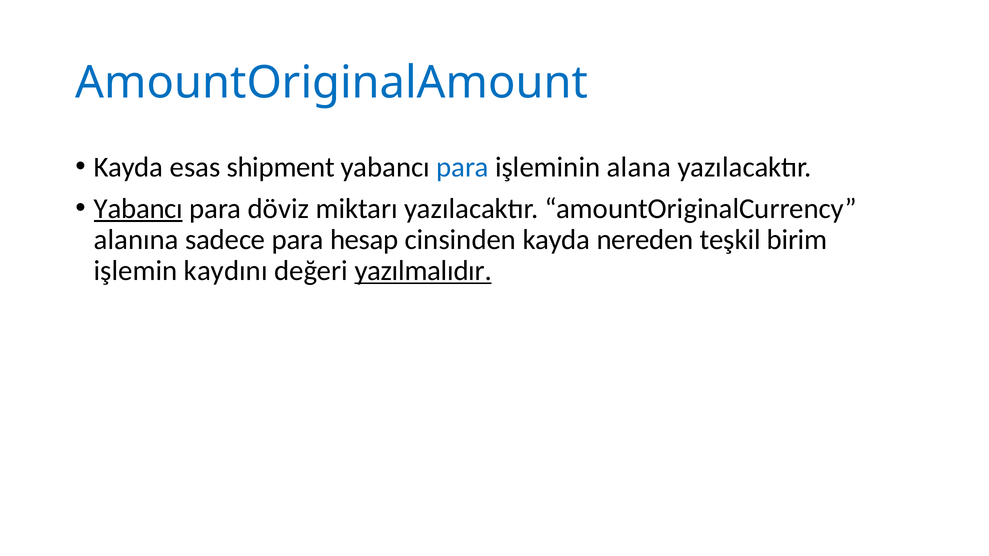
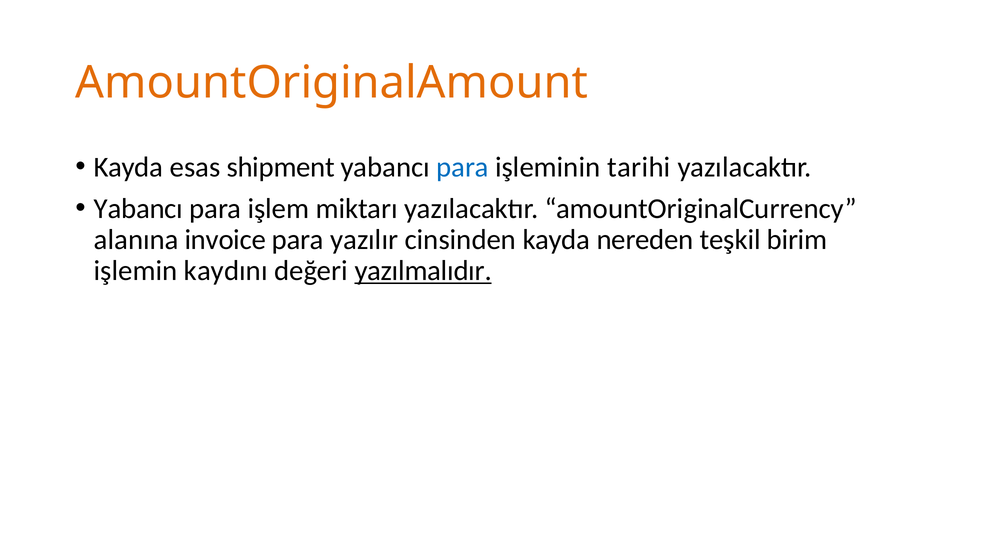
AmountOriginalAmount colour: blue -> orange (332, 83)
alana: alana -> tarihi (639, 167)
Yabancı underline: present -> none (138, 209)
döviz: döviz -> işlem (278, 209)
sadece: sadece -> invoice (225, 240)
hesap: hesap -> yazılır (364, 240)
